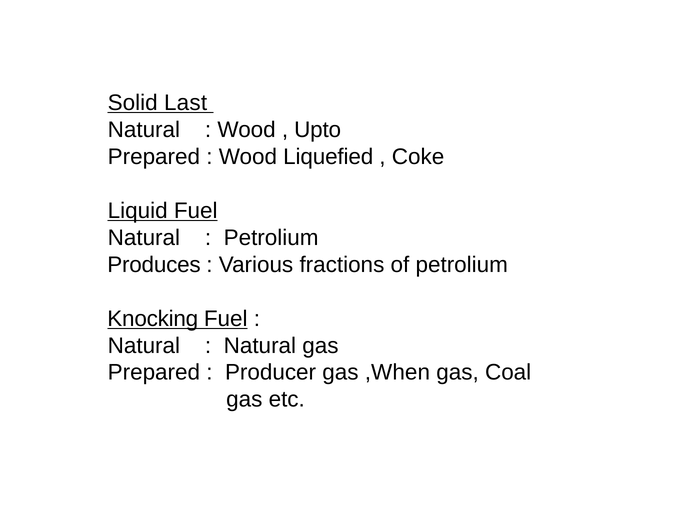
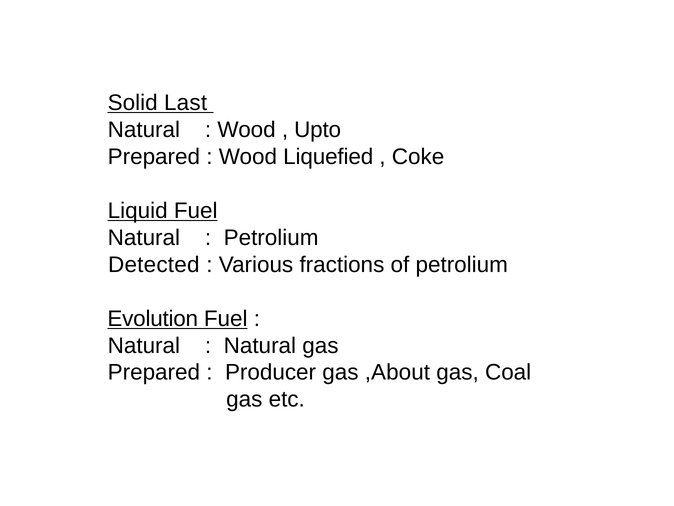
Produces: Produces -> Detected (154, 264)
Knocking: Knocking -> Evolution (153, 318)
,When: ,When -> ,About (397, 372)
